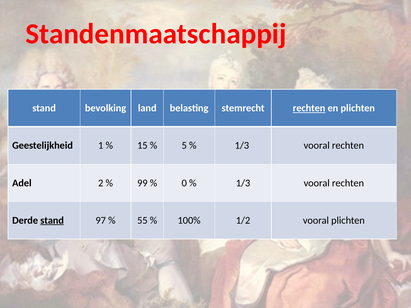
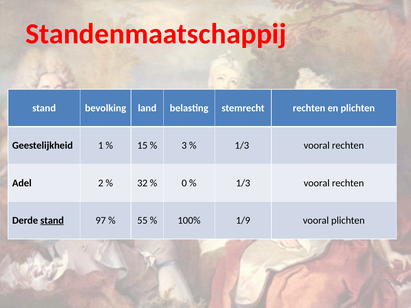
rechten underline: present -> none (309, 108)
5: 5 -> 3 (184, 146)
99: 99 -> 32 (142, 183)
1/2: 1/2 -> 1/9 (243, 221)
